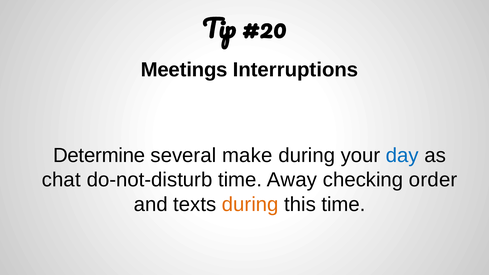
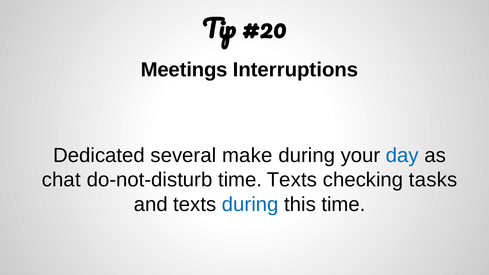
Determine: Determine -> Dedicated (99, 156)
time Away: Away -> Texts (292, 180)
order: order -> tasks (433, 180)
during colour: orange -> blue (250, 204)
